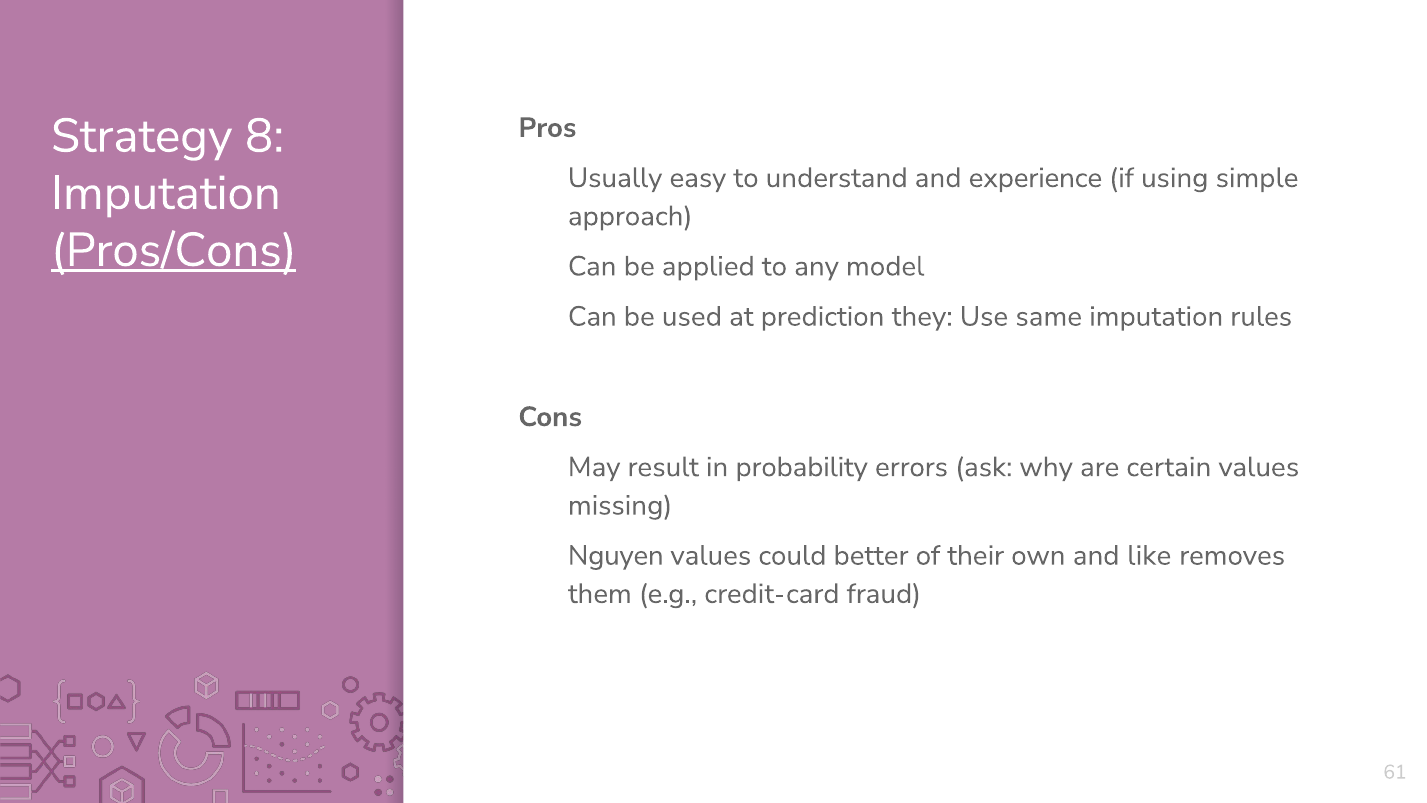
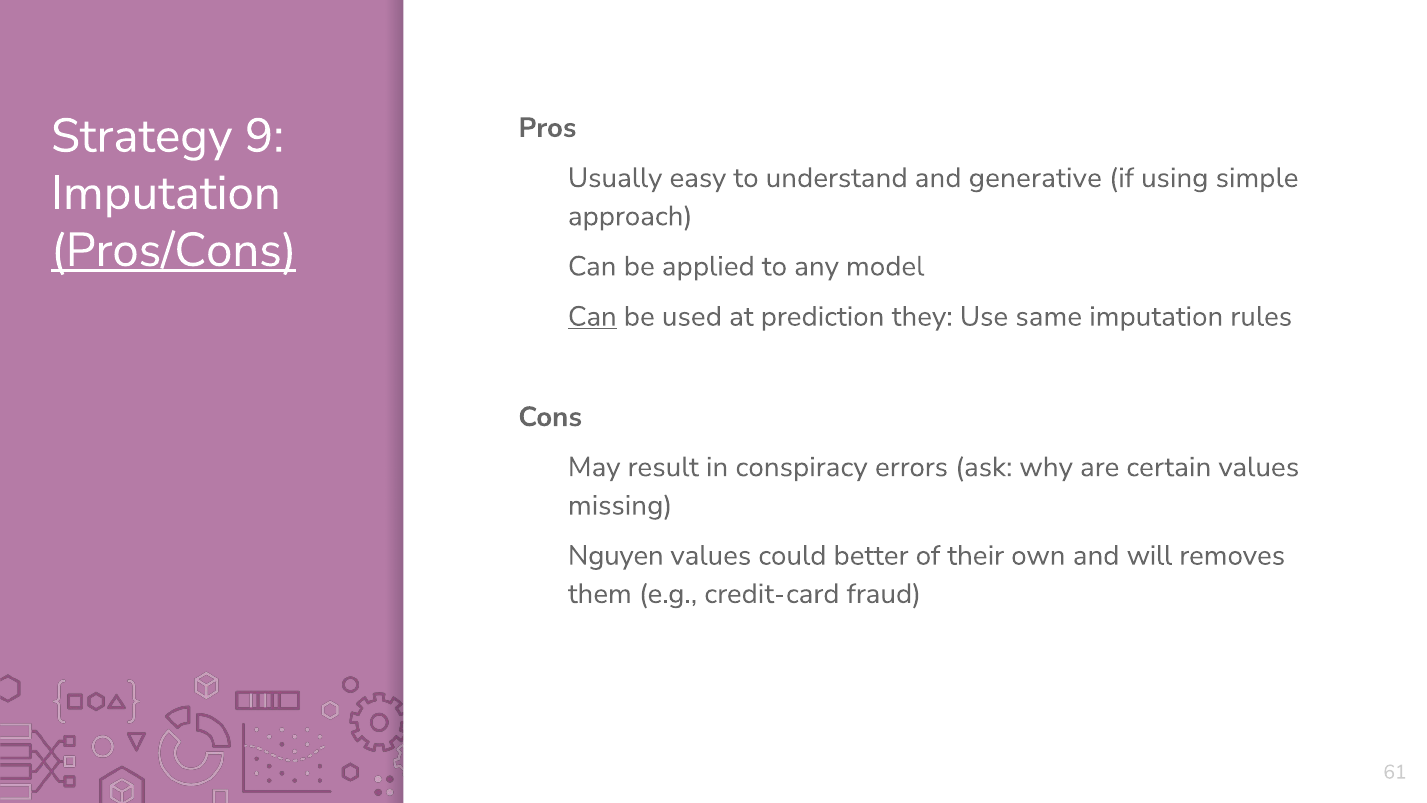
8: 8 -> 9 (264, 136)
experience: experience -> generative (1035, 178)
Can underline: none -> present (592, 316)
probability: probability -> conspiracy (802, 467)
like: like -> will (1150, 555)
